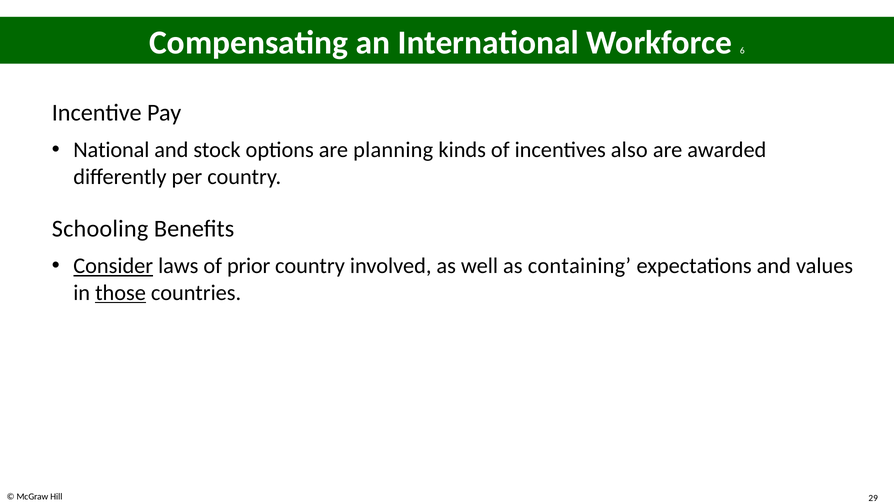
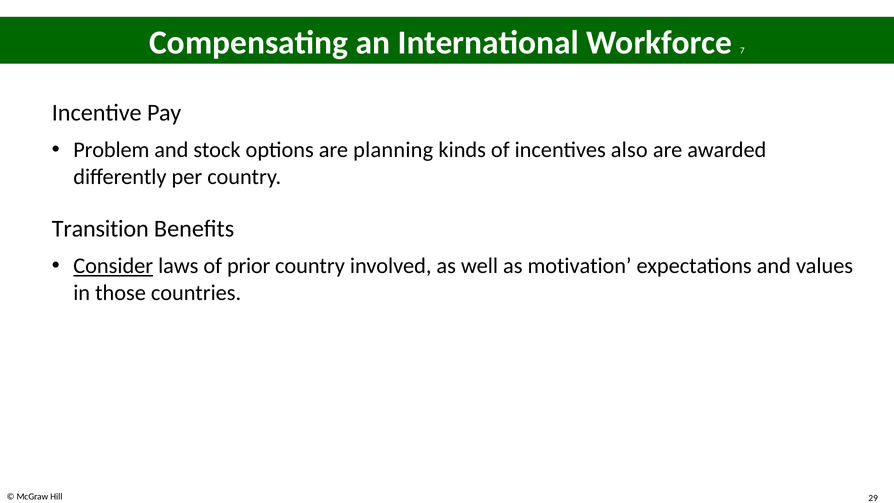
6: 6 -> 7 (742, 51)
National: National -> Problem (111, 150)
Schooling: Schooling -> Transition (100, 229)
containing: containing -> motivation (580, 266)
those underline: present -> none (121, 293)
